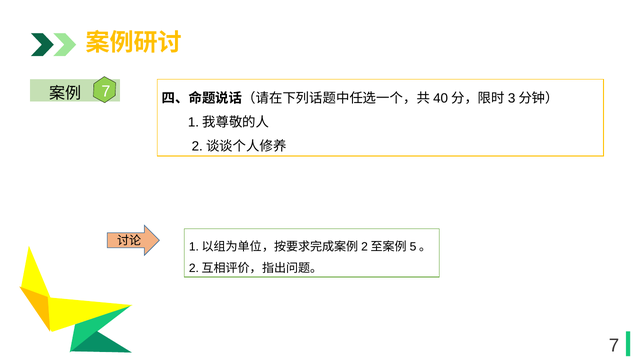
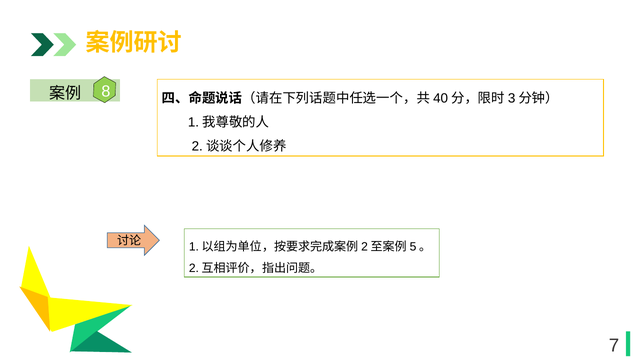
7: 7 -> 8 (106, 91)
